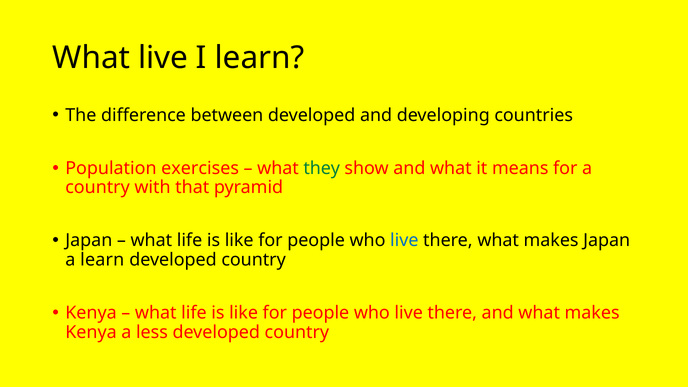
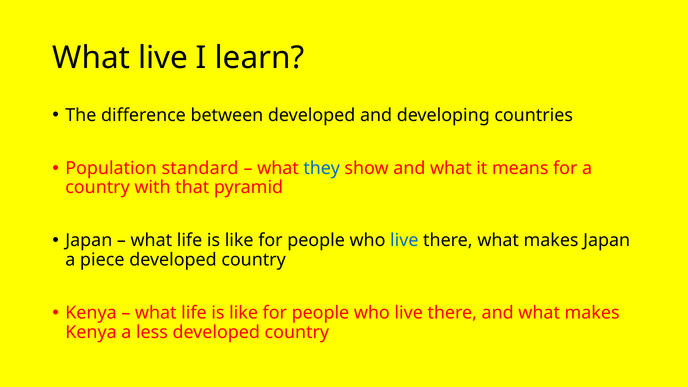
exercises: exercises -> standard (200, 168)
they colour: green -> blue (322, 168)
a learn: learn -> piece (102, 260)
